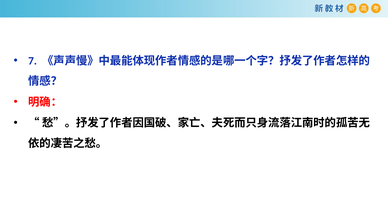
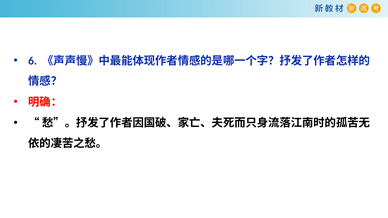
7: 7 -> 6 (33, 61)
